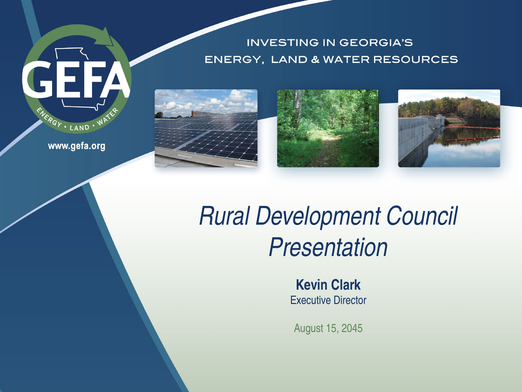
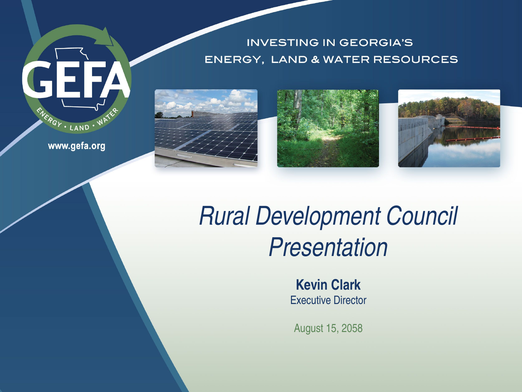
2045: 2045 -> 2058 (352, 328)
